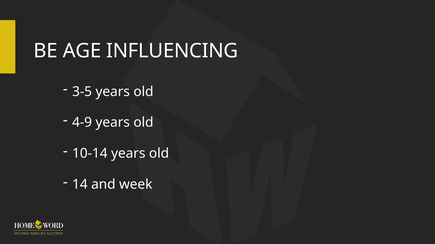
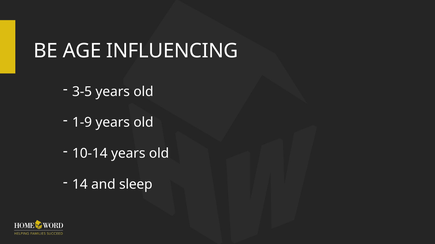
4-9: 4-9 -> 1-9 (82, 123)
week: week -> sleep (136, 185)
